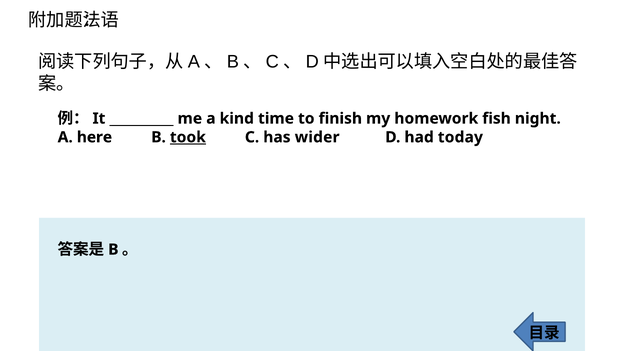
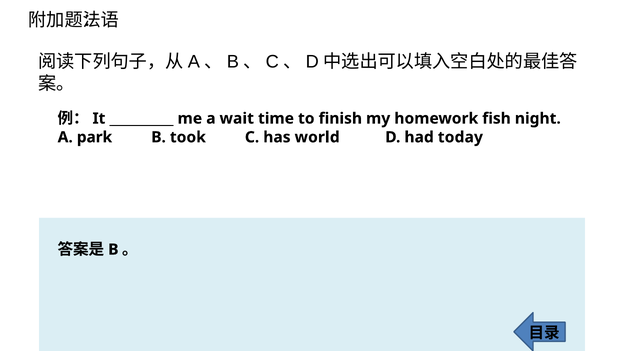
kind: kind -> wait (237, 118)
here: here -> park (94, 137)
took underline: present -> none (188, 137)
wider: wider -> world (317, 137)
